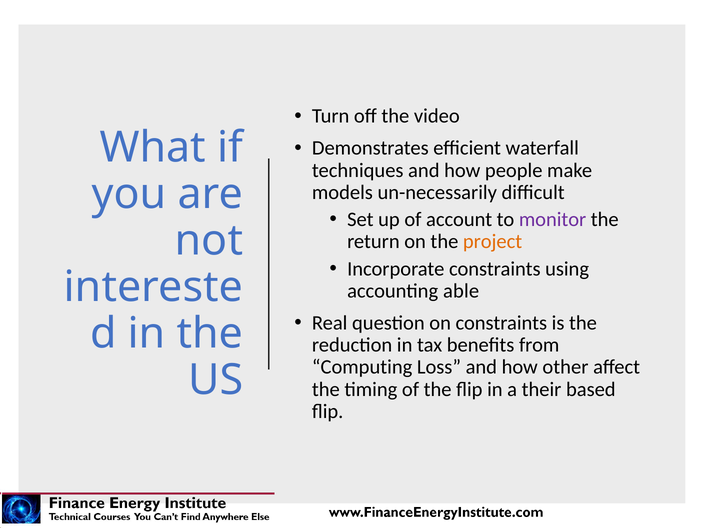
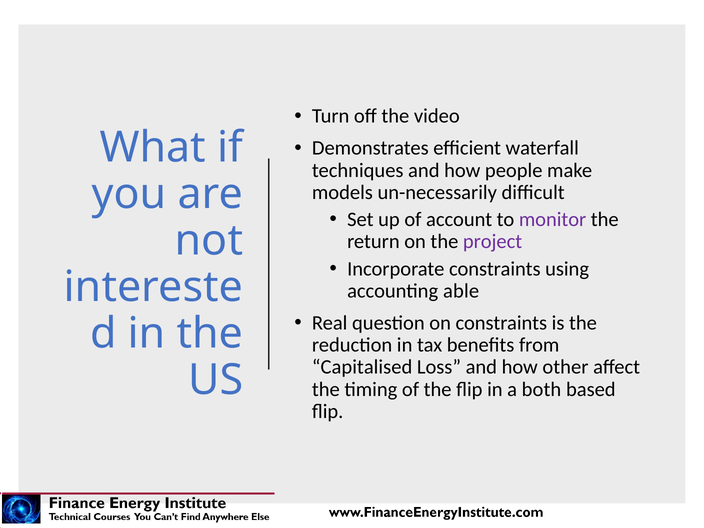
project colour: orange -> purple (493, 242)
Computing: Computing -> Capitalised (362, 367)
their: their -> both (541, 389)
